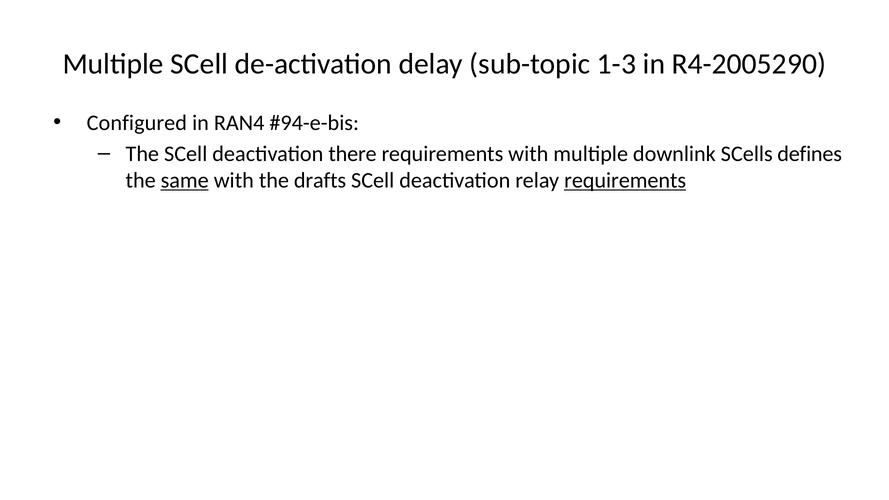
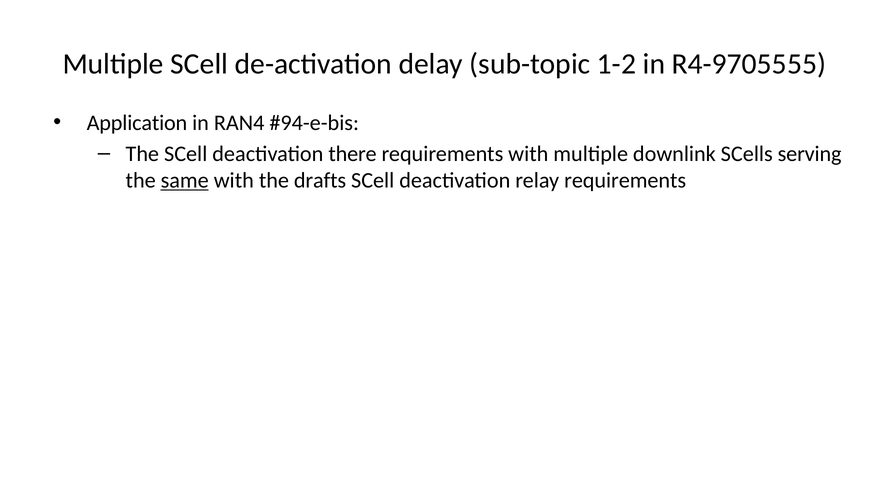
1-3: 1-3 -> 1-2 (617, 64)
R4-2005290: R4-2005290 -> R4-9705555 (749, 64)
Configured: Configured -> Application (137, 123)
defines: defines -> serving (810, 154)
requirements underline: present -> none (625, 180)
